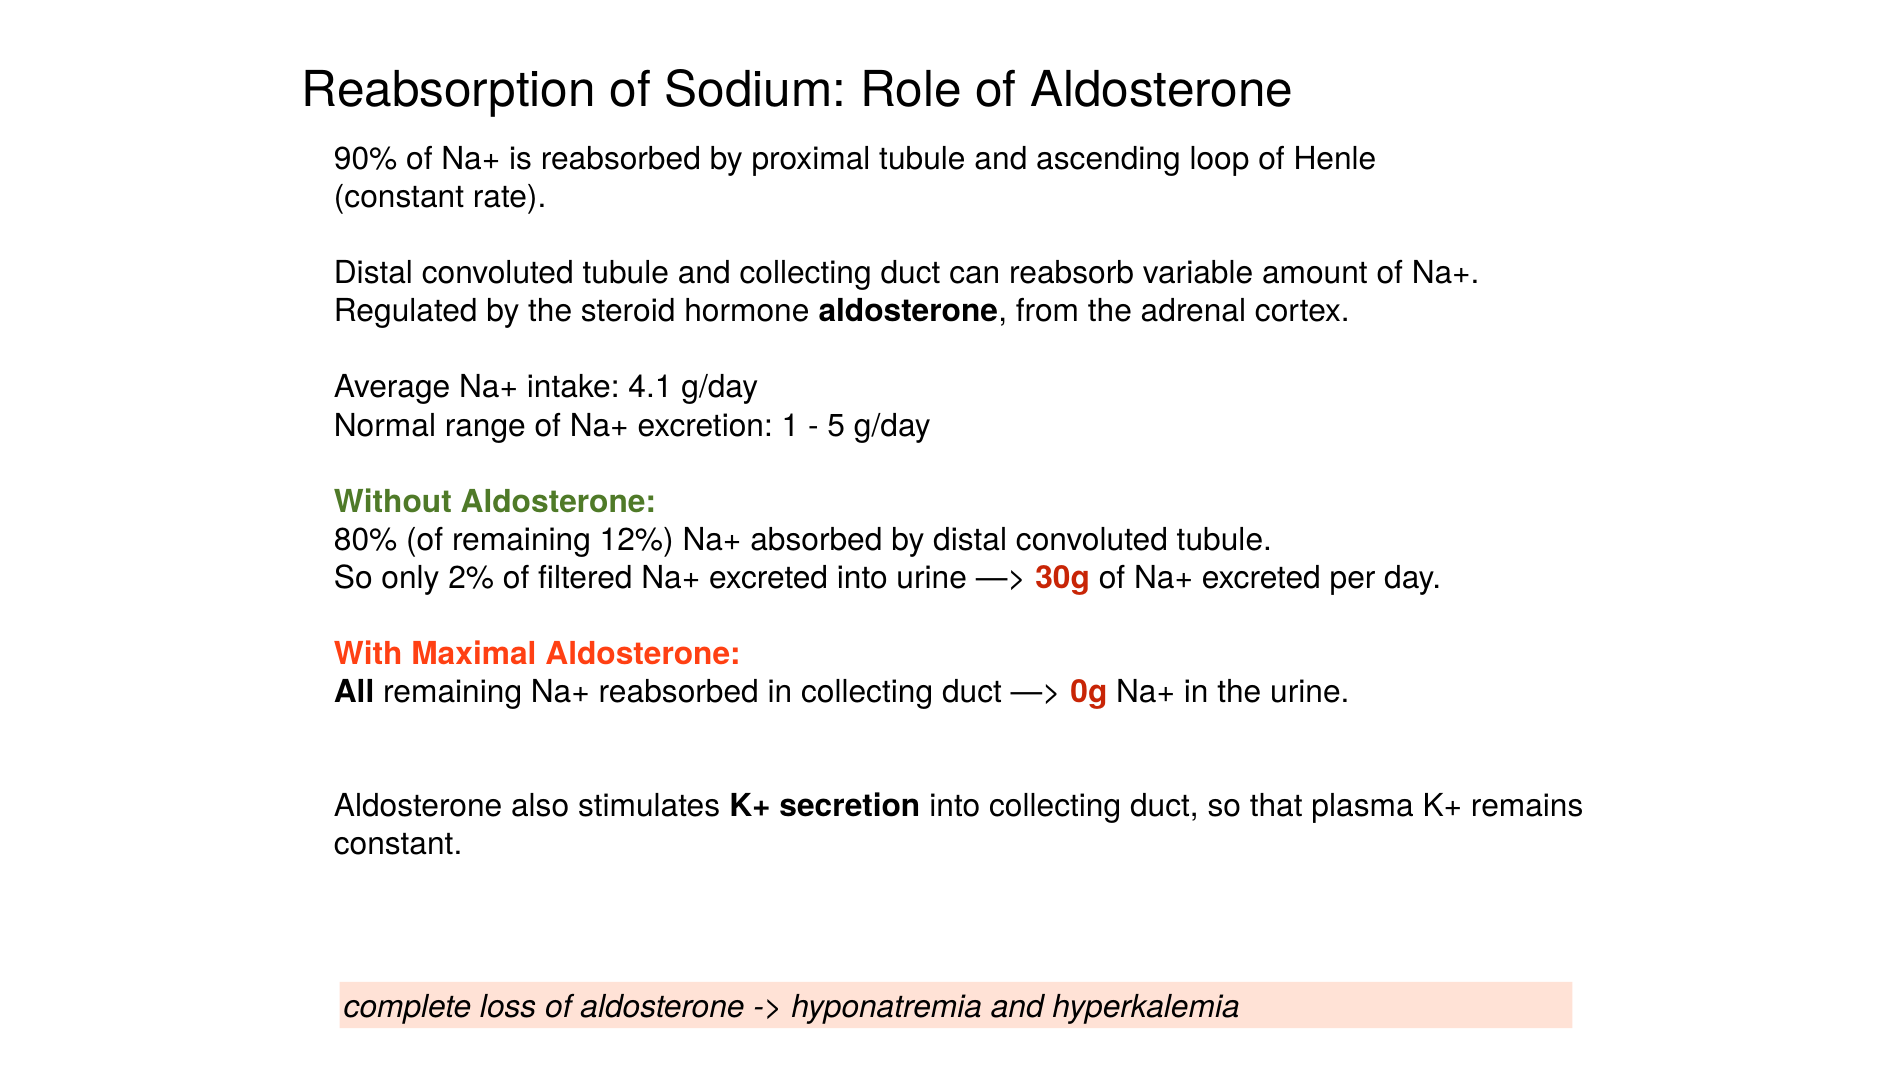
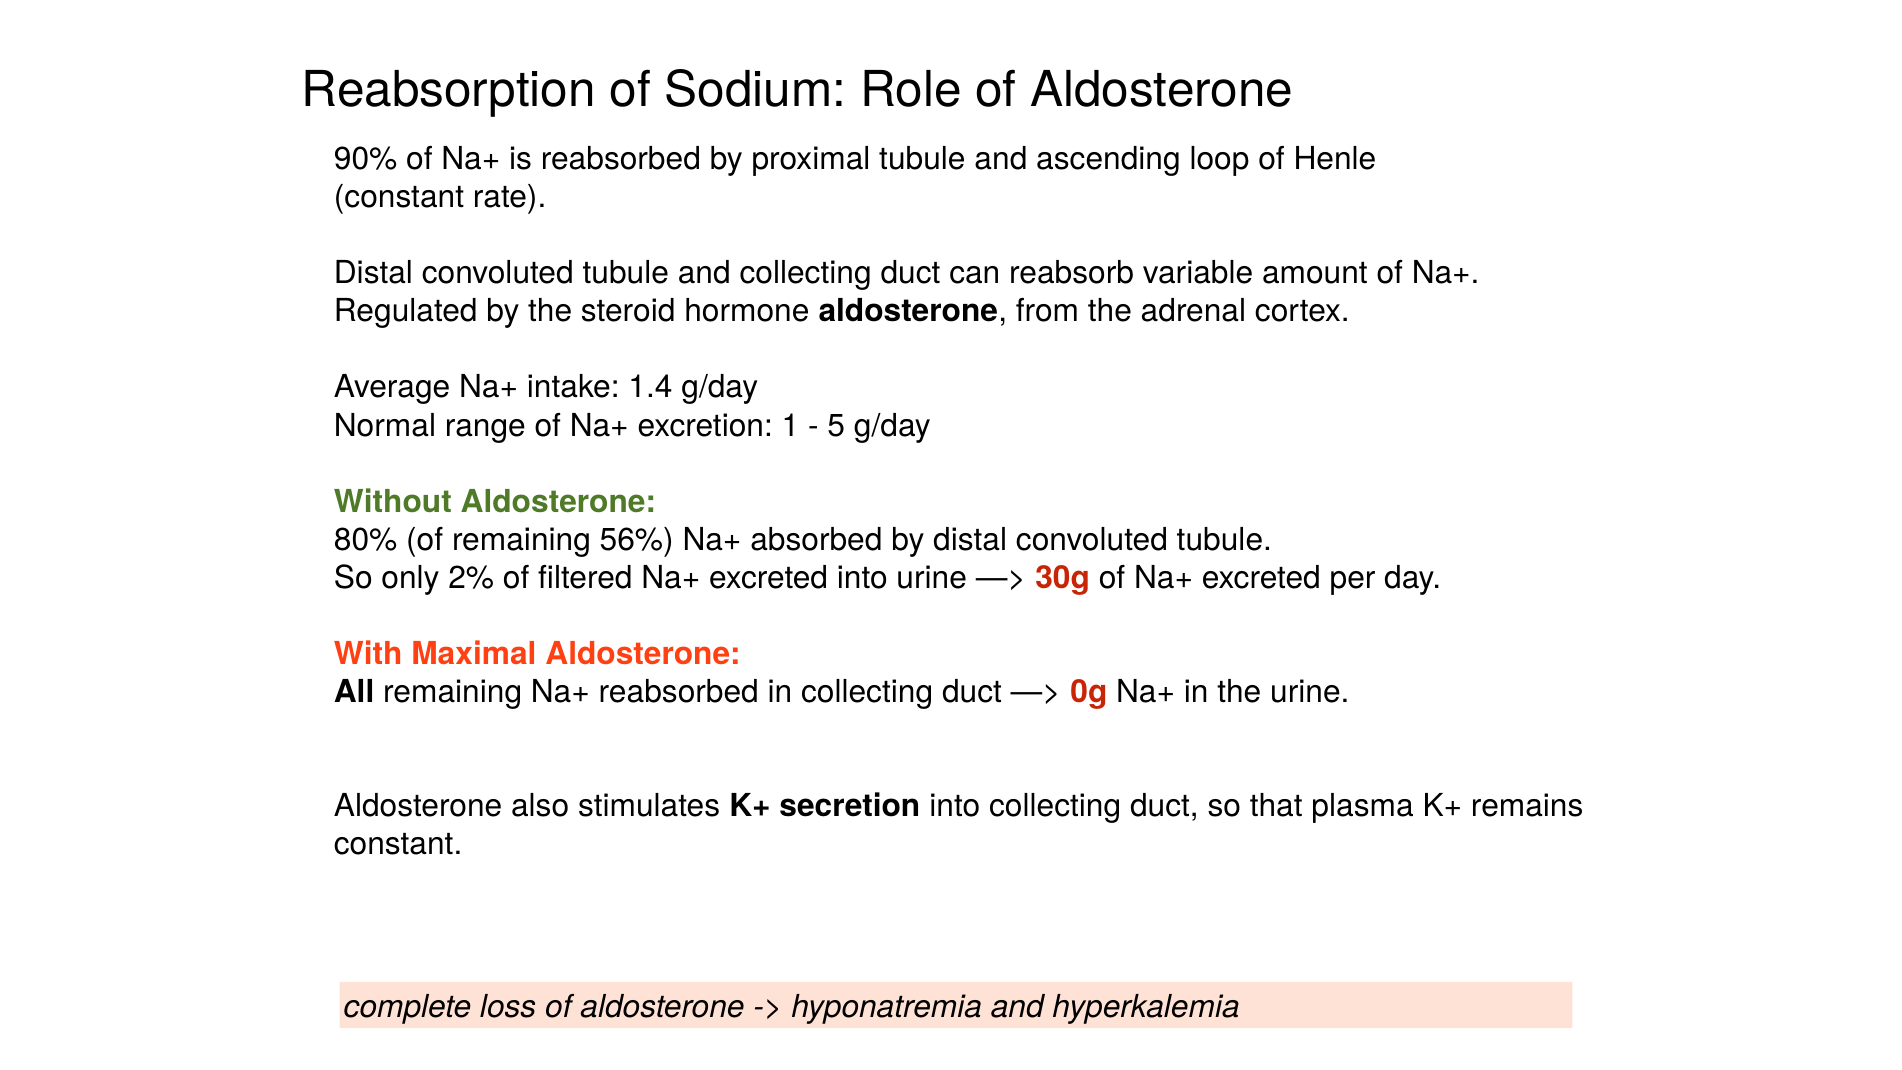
4.1: 4.1 -> 1.4 (651, 387)
12%: 12% -> 56% (637, 540)
